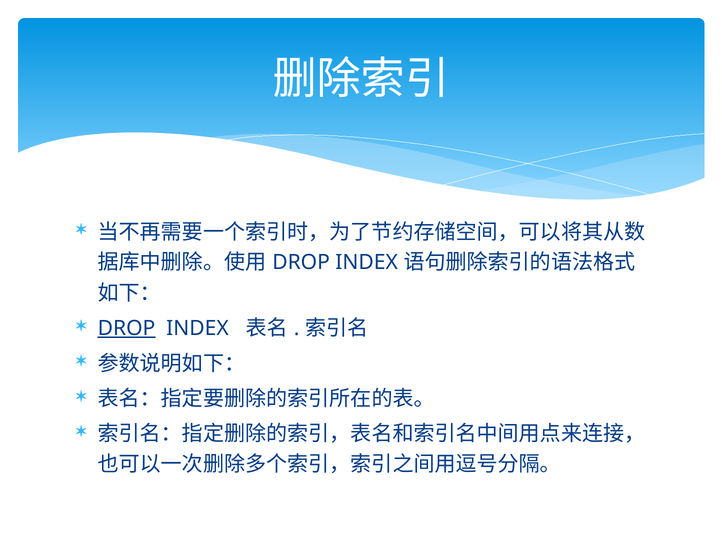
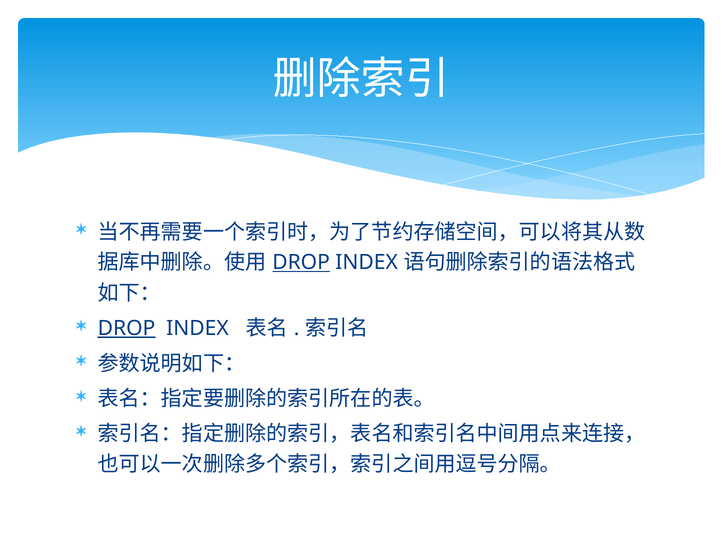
DROP underline: none -> present (301, 263)
